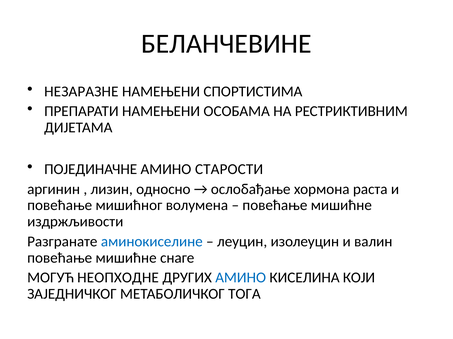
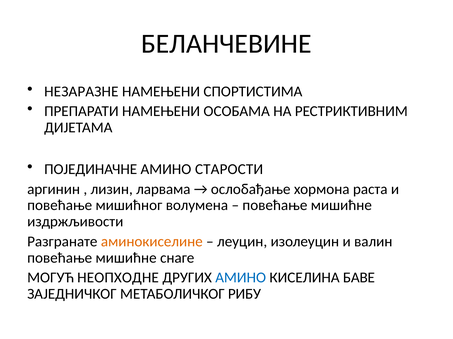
односно: односно -> ларвама (163, 189)
аминокиселине colour: blue -> orange (152, 242)
КОЈИ: КОЈИ -> БАВЕ (359, 278)
ТОГА: ТОГА -> РИБУ (244, 295)
